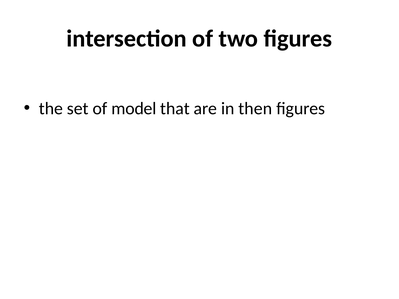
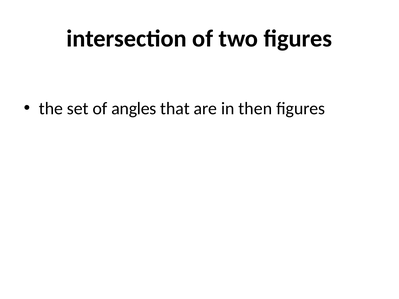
model: model -> angles (134, 109)
